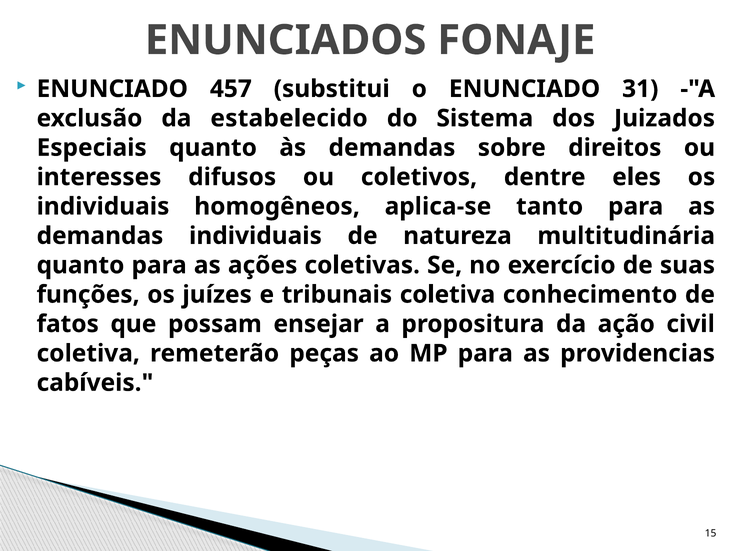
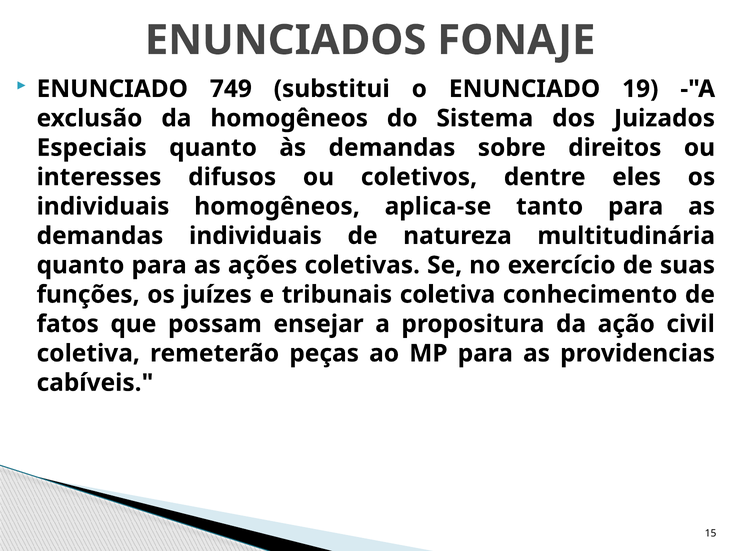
457: 457 -> 749 (231, 89)
31: 31 -> 19 (640, 89)
da estabelecido: estabelecido -> homogêneos (289, 118)
